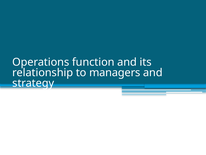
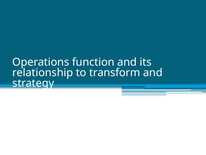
managers: managers -> transform (115, 72)
